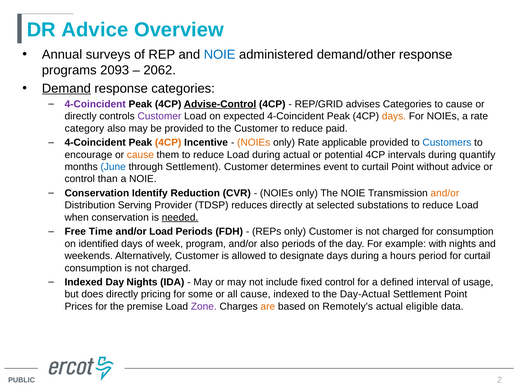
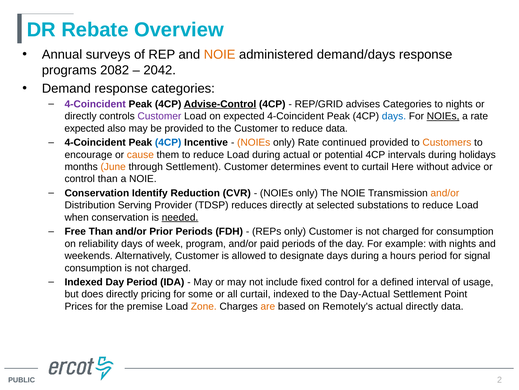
DR Advice: Advice -> Rebate (95, 30)
NOIE colour: blue -> orange (220, 55)
demand/other: demand/other -> demand/days (356, 55)
2093: 2093 -> 2082 (115, 70)
2062: 2062 -> 2042 (160, 70)
Demand underline: present -> none (66, 88)
to cause: cause -> nights (459, 104)
days colour: orange -> blue (394, 116)
NOIEs underline: none -> present (443, 116)
category: category -> expected (85, 128)
reduce paid: paid -> data (337, 128)
4CP colour: orange -> blue (168, 142)
applicable: applicable -> continued (344, 142)
Customers colour: blue -> orange (447, 142)
quantify: quantify -> holidays (478, 154)
June colour: blue -> orange (113, 167)
curtail Point: Point -> Here (403, 167)
Free Time: Time -> Than (101, 231)
and/or Load: Load -> Prior (161, 231)
identified: identified -> reliability (99, 243)
and/or also: also -> paid (270, 243)
for curtail: curtail -> signal (477, 255)
Day Nights: Nights -> Period (142, 282)
all cause: cause -> curtail (255, 294)
Zone colour: purple -> orange (204, 306)
actual eligible: eligible -> directly (422, 306)
